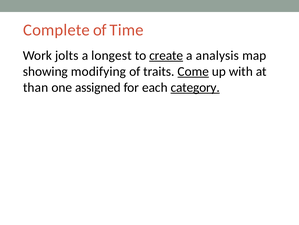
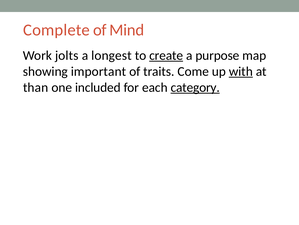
Time: Time -> Mind (127, 30)
analysis: analysis -> purpose (217, 55)
modifying: modifying -> important (98, 71)
Come underline: present -> none (193, 71)
with underline: none -> present (241, 71)
assigned: assigned -> included (98, 87)
